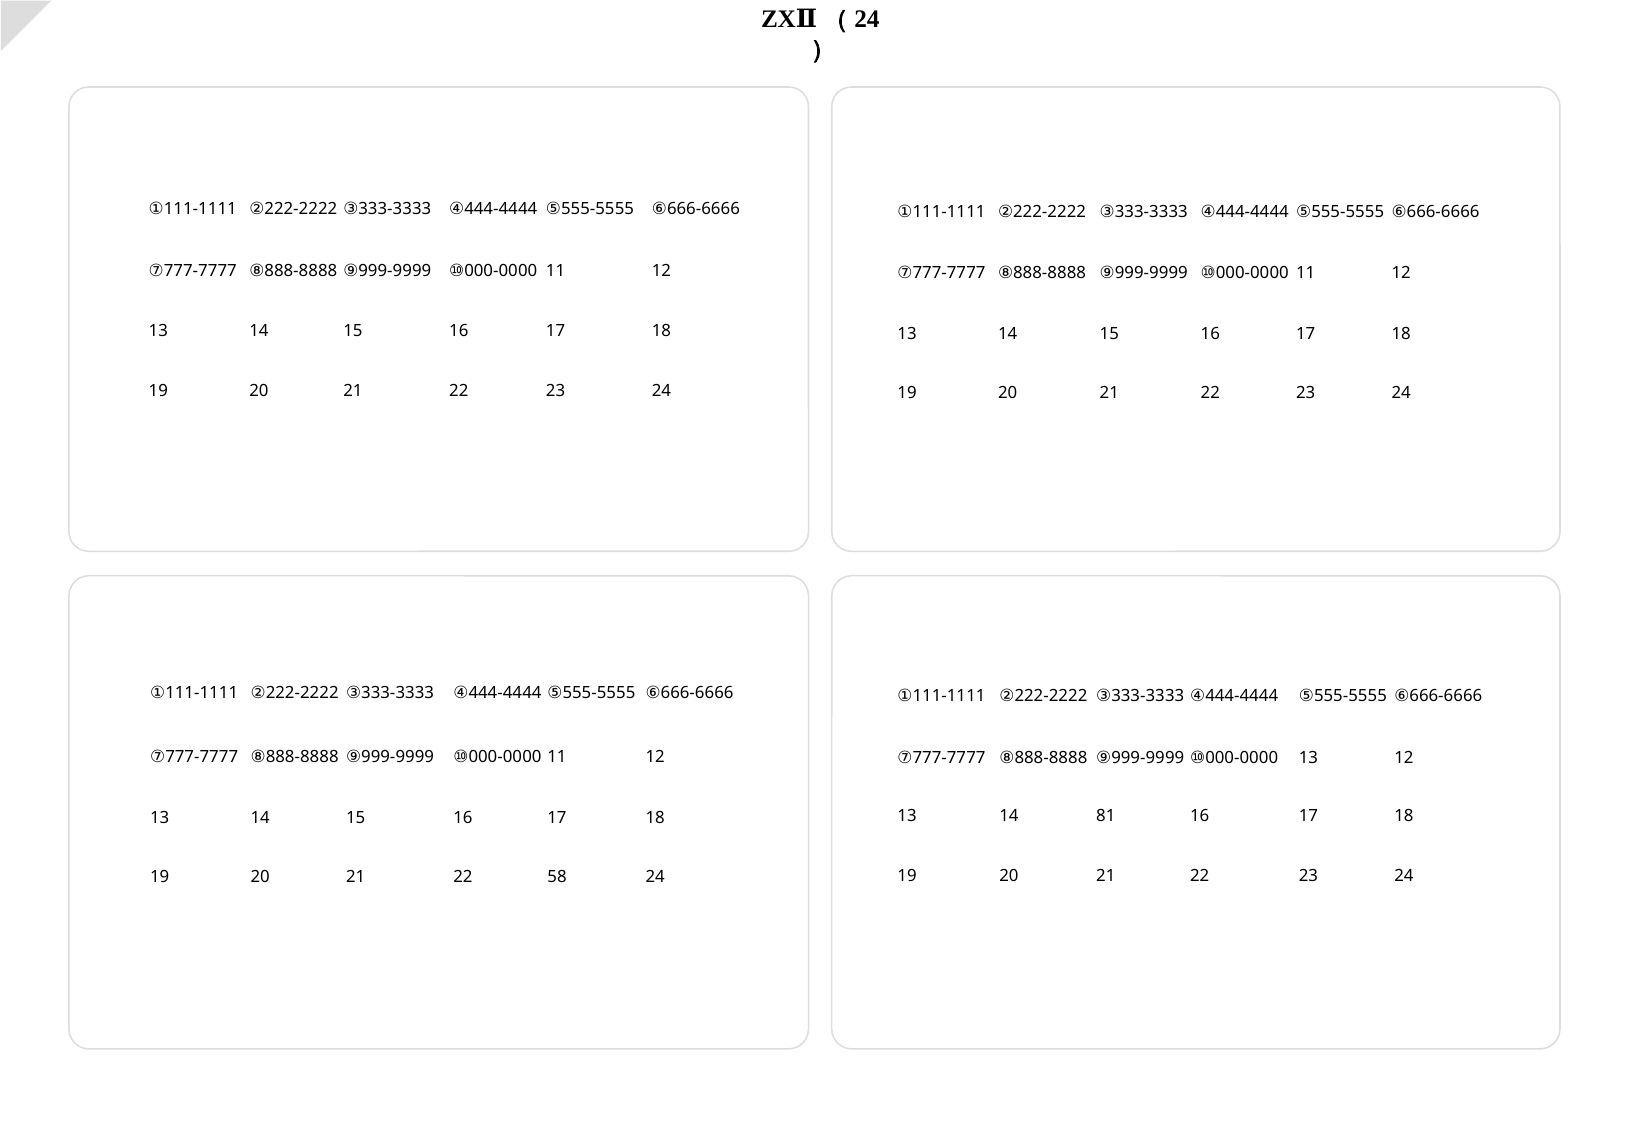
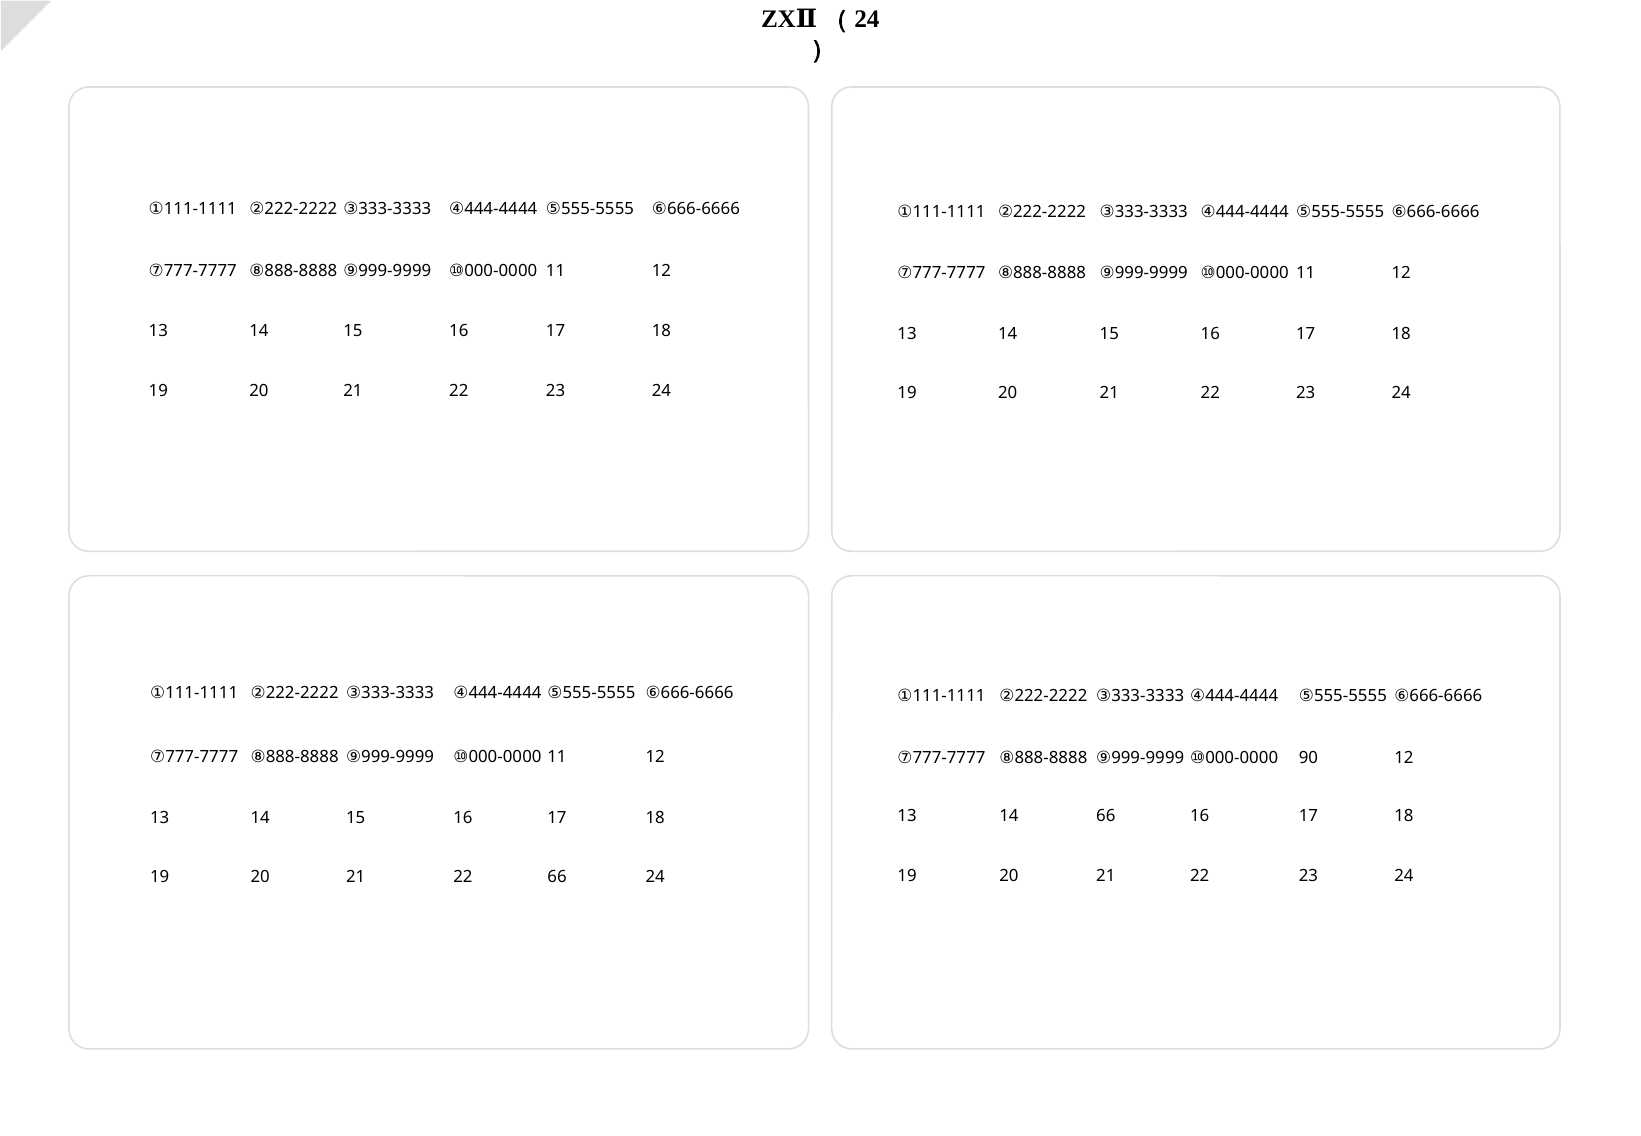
⑩000-0000 13: 13 -> 90 (1308, 758)
14 81: 81 -> 66 (1106, 816)
22 58: 58 -> 66 (557, 877)
